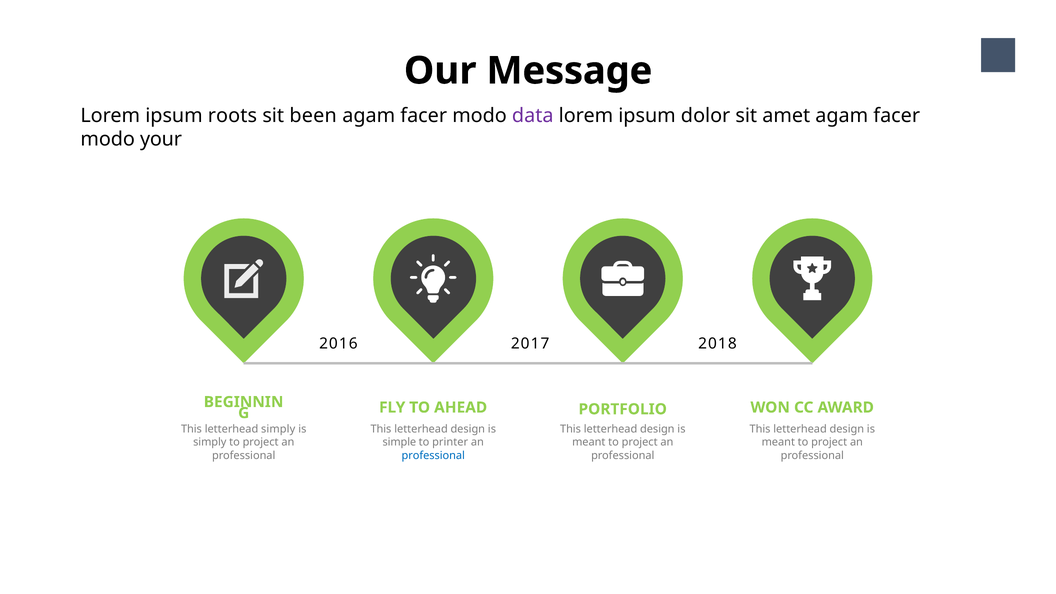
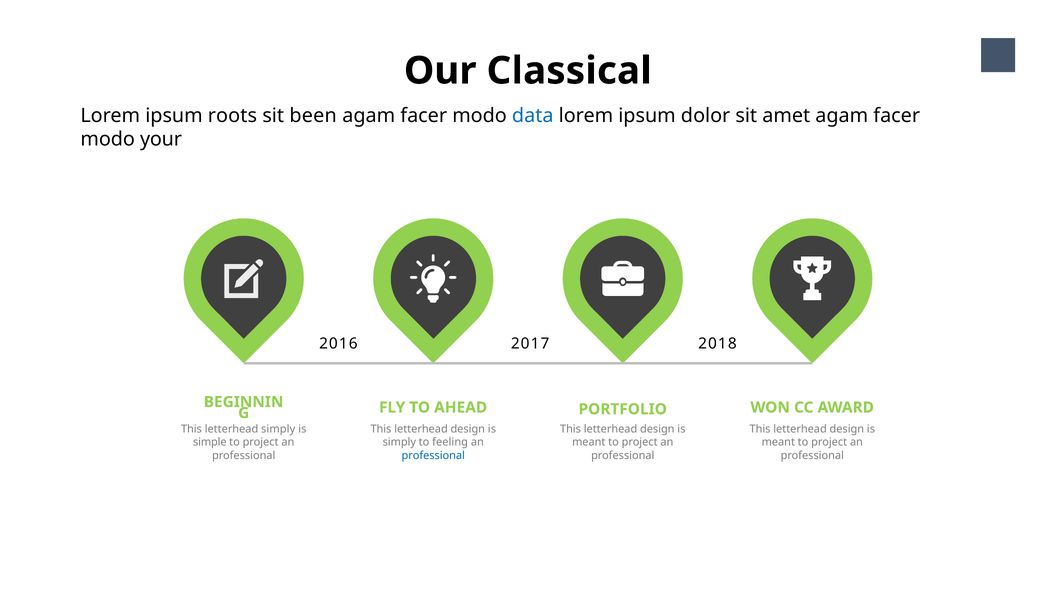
Message: Message -> Classical (569, 71)
data colour: purple -> blue (533, 115)
simply: simply -> simple (210, 442)
simple: simple -> simply (399, 442)
printer: printer -> feeling (450, 442)
